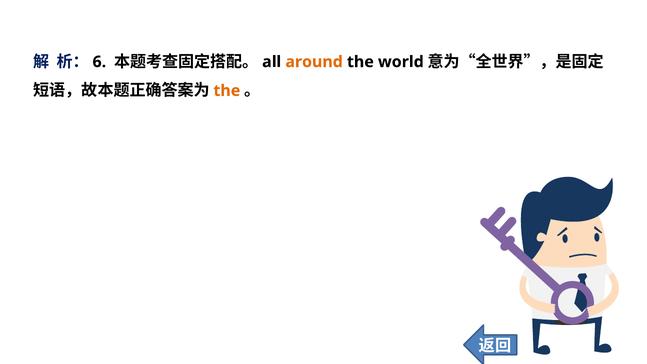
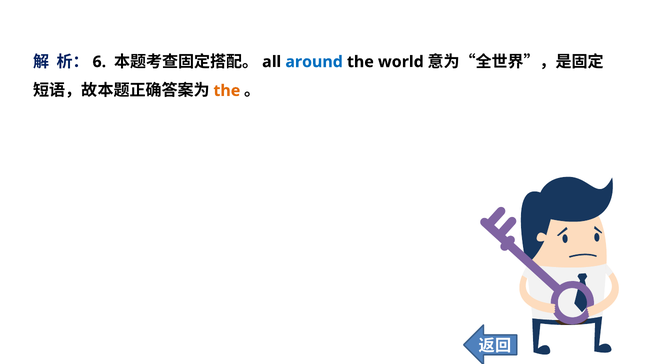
around colour: orange -> blue (314, 62)
